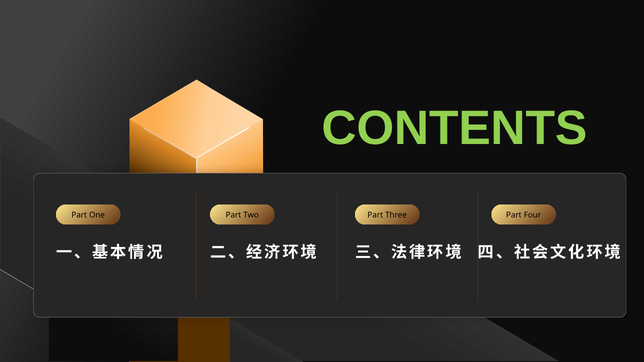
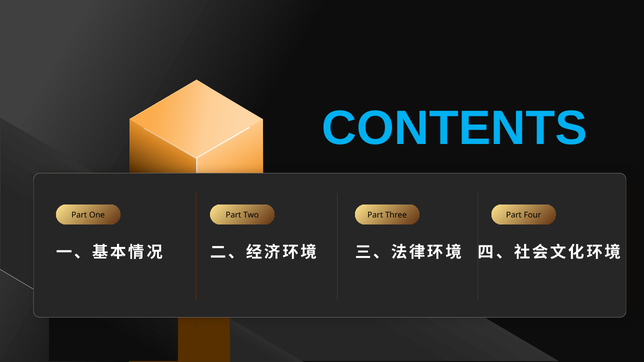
CONTENTS colour: light green -> light blue (455, 128)
